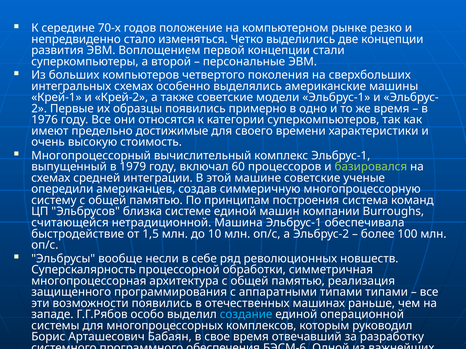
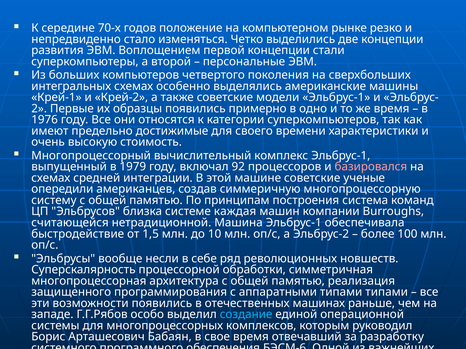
60: 60 -> 92 (238, 167)
базировался colour: light green -> pink (371, 167)
системе единой: единой -> каждая (235, 212)
